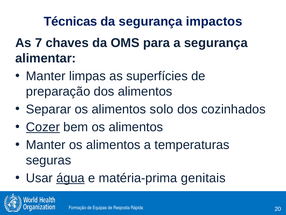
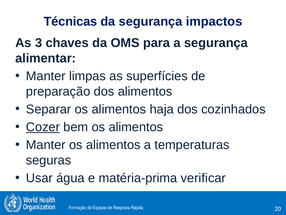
7: 7 -> 3 (39, 43)
solo: solo -> haja (162, 109)
água underline: present -> none (70, 178)
genitais: genitais -> verificar (203, 178)
